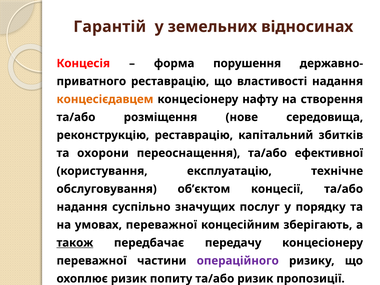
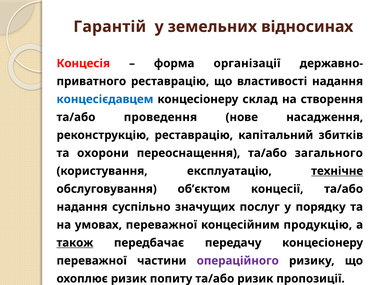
порушення: порушення -> організації (247, 63)
концесієдавцем colour: orange -> blue (105, 99)
нафту: нафту -> склад (260, 99)
розміщення: розміщення -> проведення (160, 117)
середовища: середовища -> насадження (325, 117)
ефективної: ефективної -> загального (329, 153)
технічне underline: none -> present (337, 171)
зберігають: зберігають -> продукцію (318, 225)
